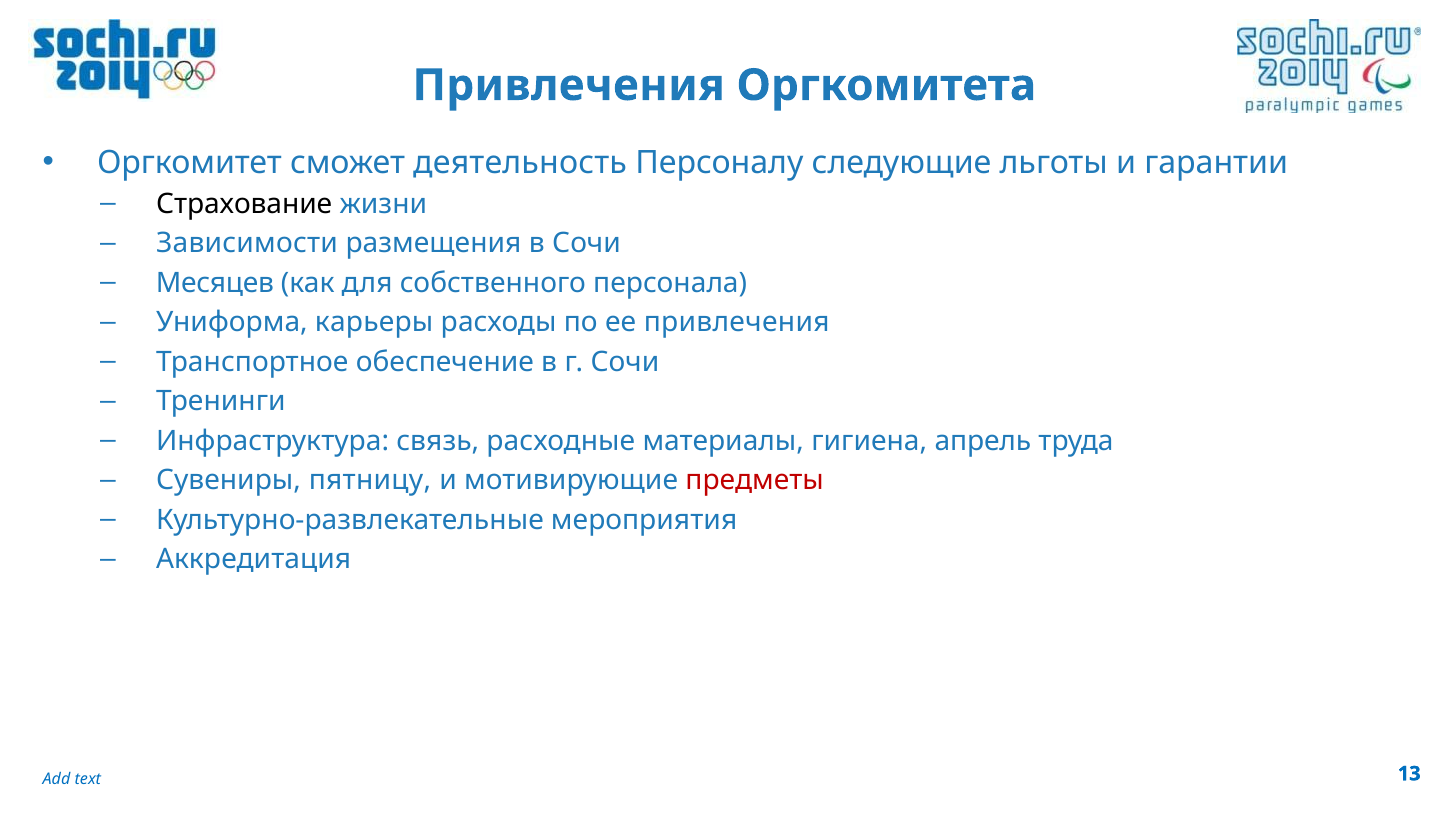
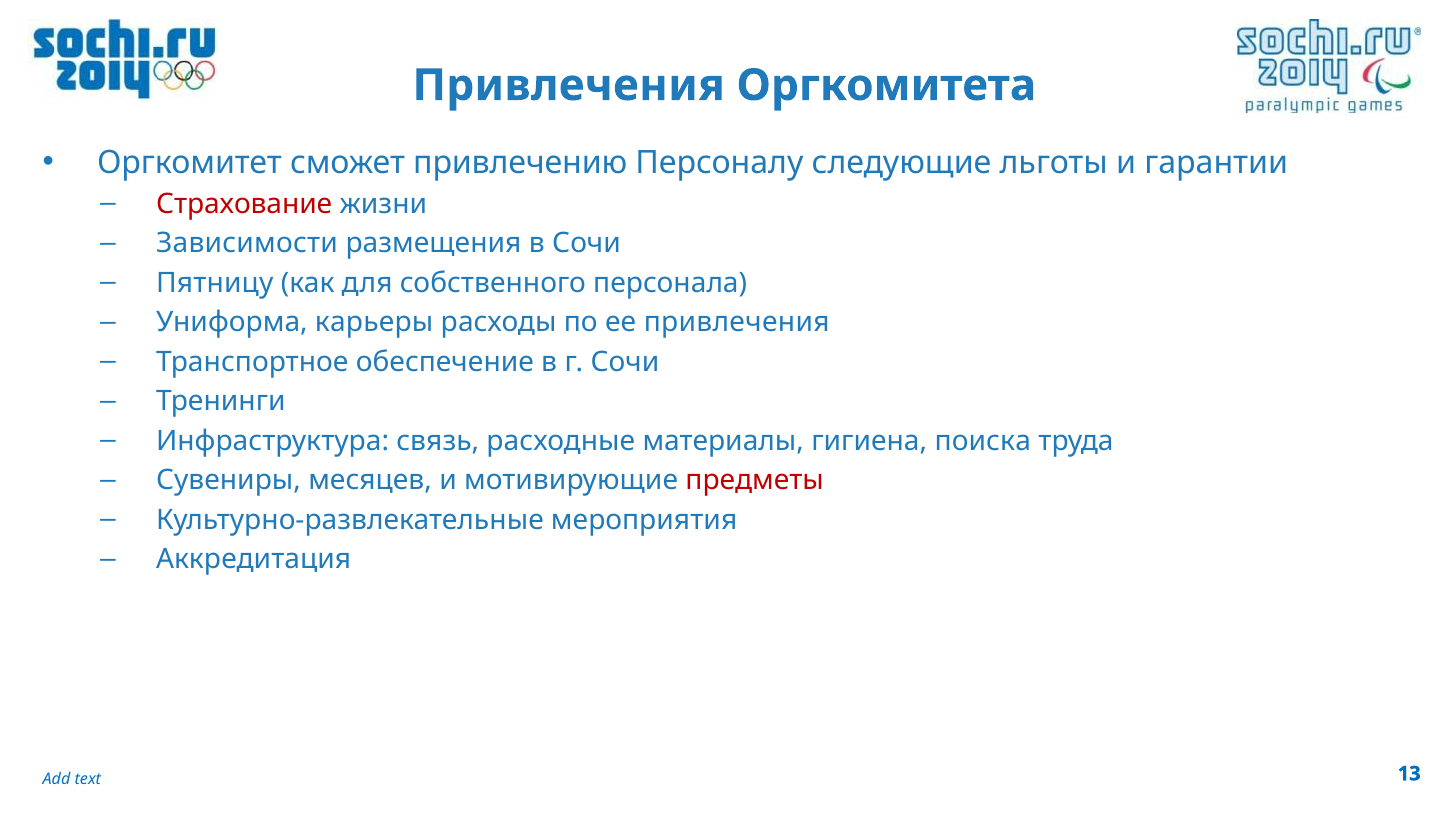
деятельность: деятельность -> привлечению (520, 162)
Страхование colour: black -> red (244, 204)
Месяцев: Месяцев -> Пятницу (215, 283)
апрель: апрель -> поиска (983, 441)
пятницу: пятницу -> месяцев (370, 480)
